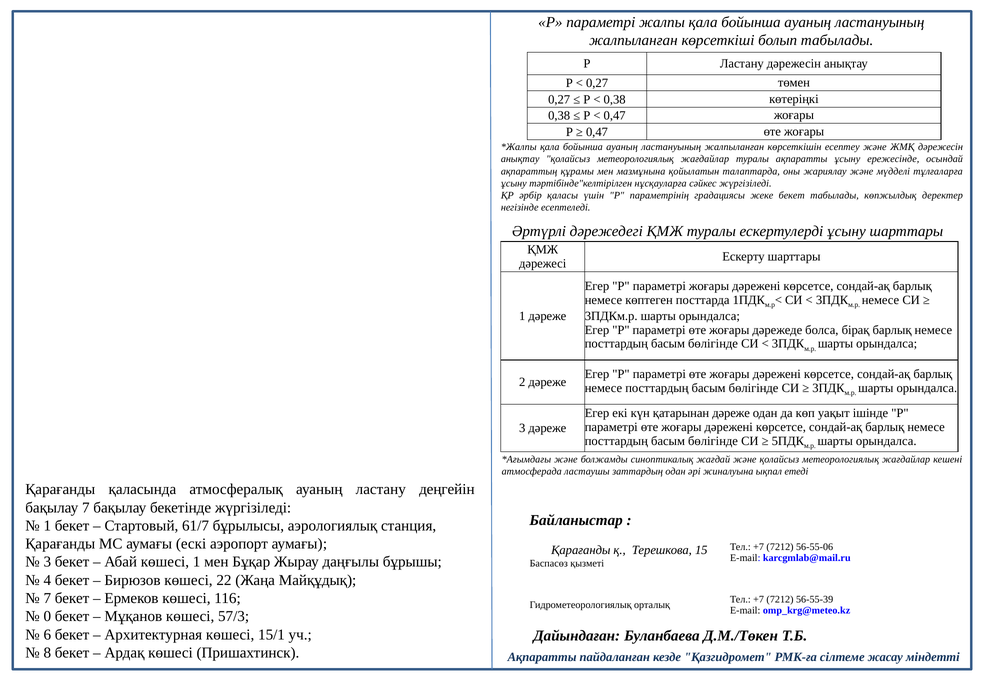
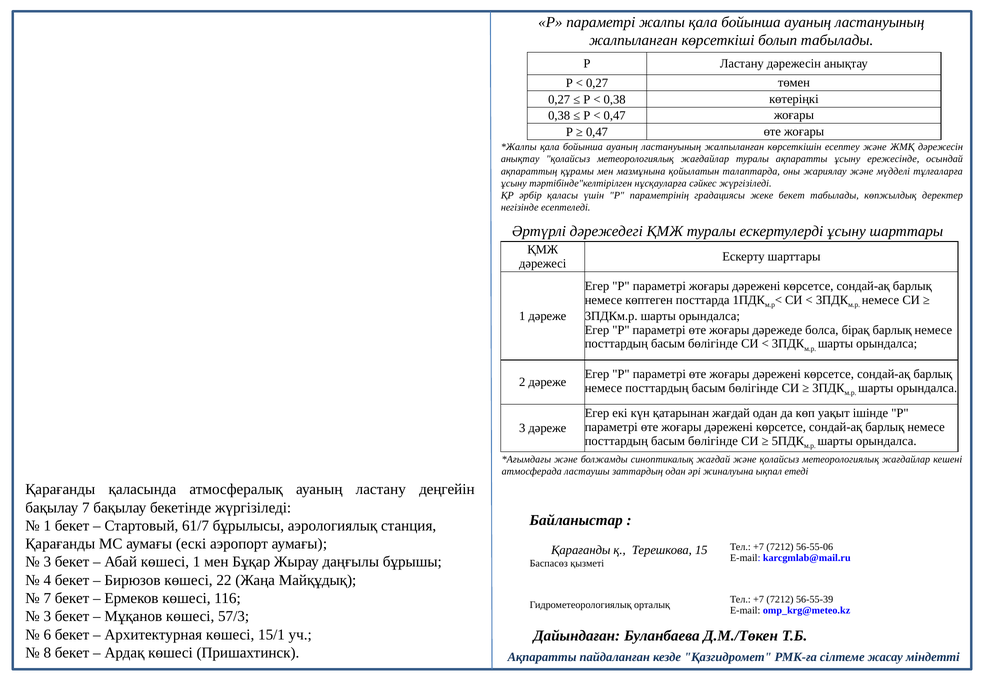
қатарынан дәреже: дәреже -> жағдай (731, 413)
0: 0 -> 3 (47, 617)
